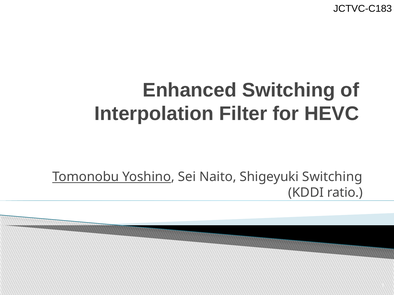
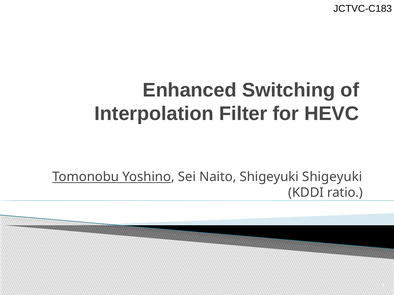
Shigeyuki Switching: Switching -> Shigeyuki (332, 177)
